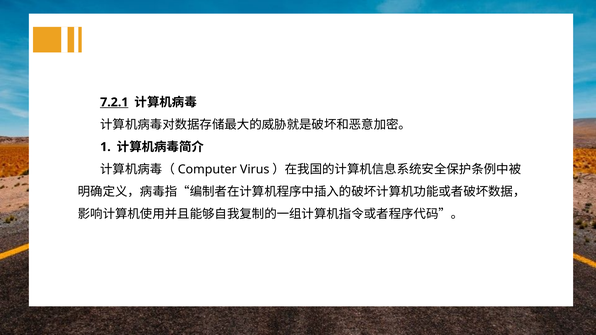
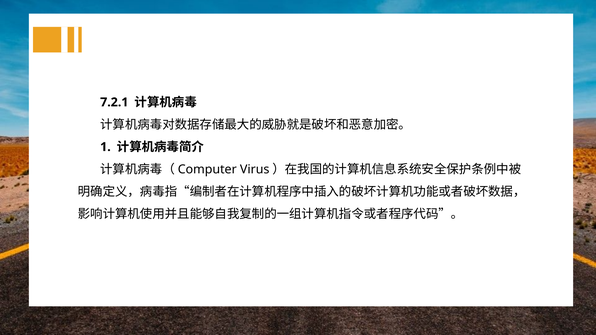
7.2.1 underline: present -> none (114, 102)
